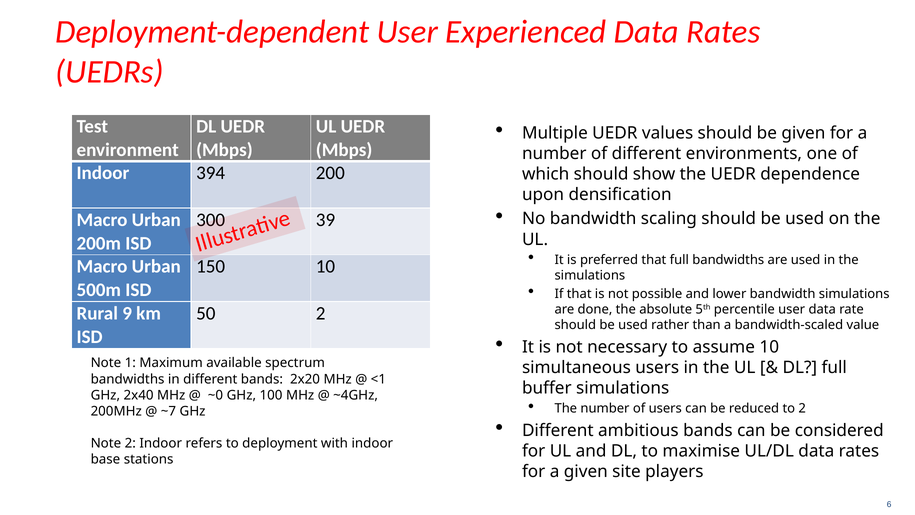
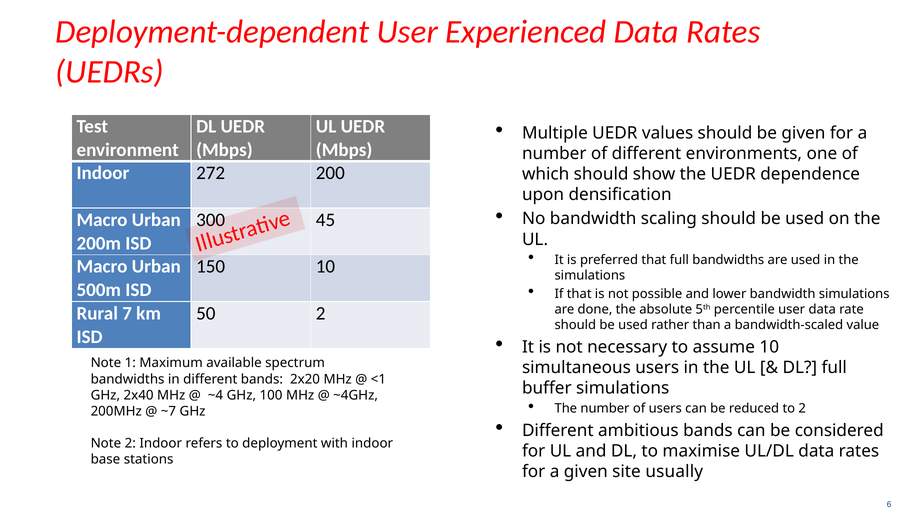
394: 394 -> 272 (211, 173)
39: 39 -> 45 (326, 220)
9: 9 -> 7 (127, 313)
~0: ~0 -> ~4 (215, 395)
players: players -> usually (674, 471)
